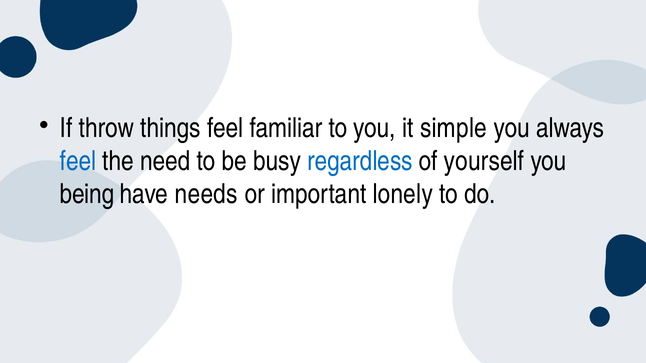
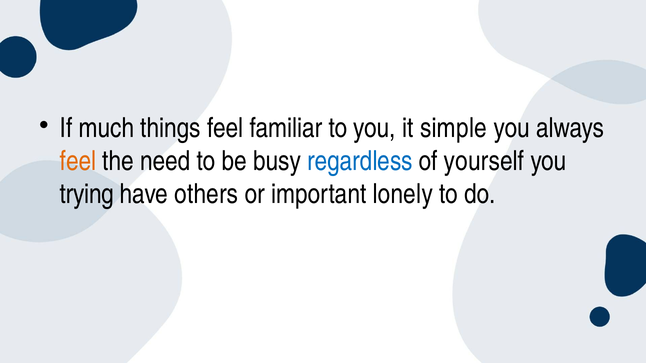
throw: throw -> much (106, 128)
feel colour: blue -> orange (78, 161)
being: being -> trying (87, 195)
needs: needs -> others (206, 195)
